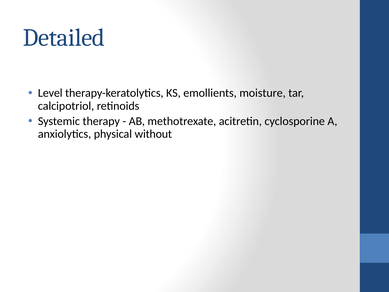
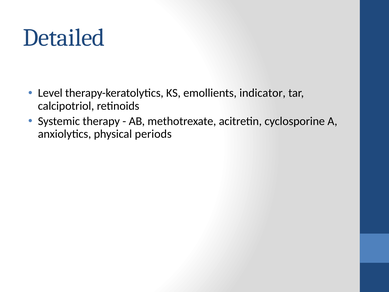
moisture: moisture -> indicator (263, 93)
without: without -> periods (153, 134)
